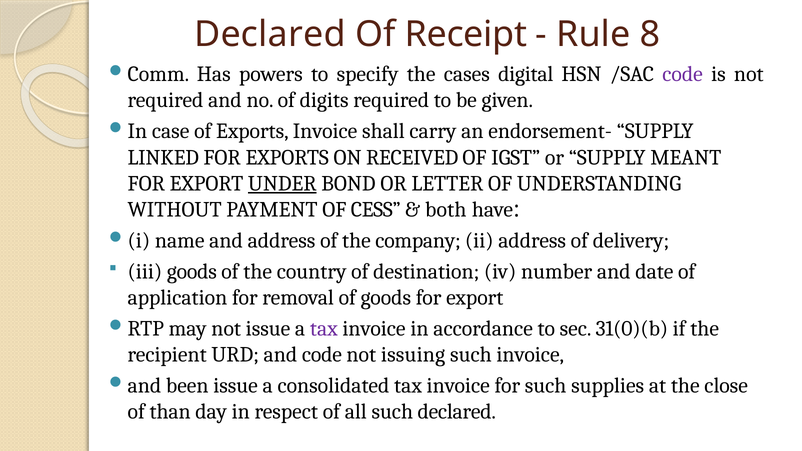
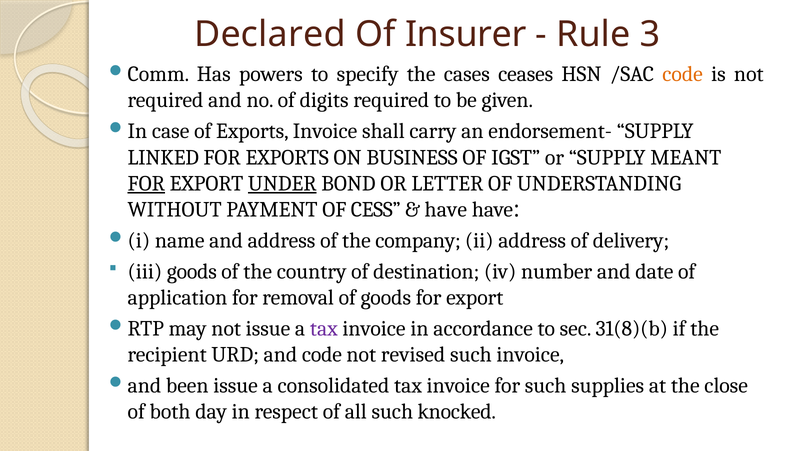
Receipt: Receipt -> Insurer (466, 35)
8: 8 -> 3 (650, 35)
digital: digital -> ceases (526, 74)
code colour: purple -> orange (683, 74)
RECEIVED: RECEIVED -> BUSINESS (412, 157)
FOR underline: none -> present (146, 183)
both: both -> have (446, 209)
31(0)(b: 31(0)(b -> 31(8)(b (632, 329)
issuing: issuing -> revised (413, 355)
than: than -> both (170, 412)
such declared: declared -> knocked (457, 412)
